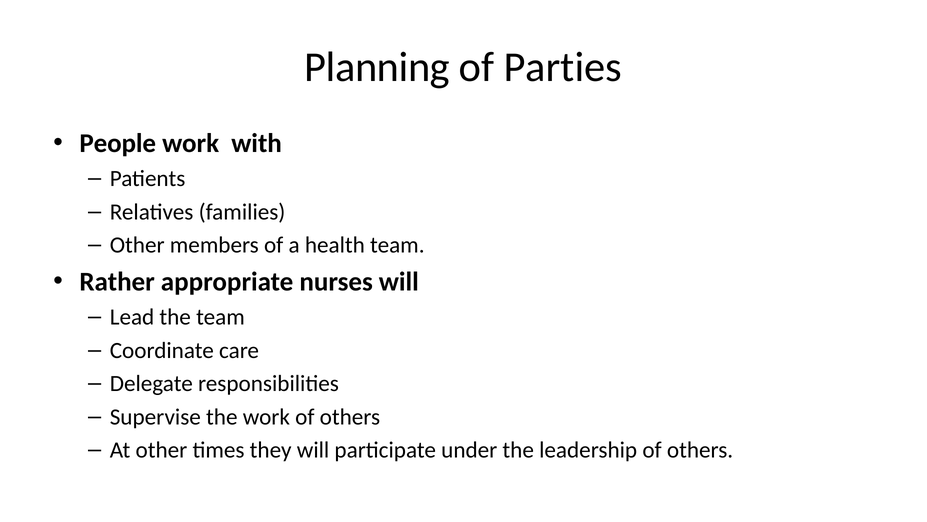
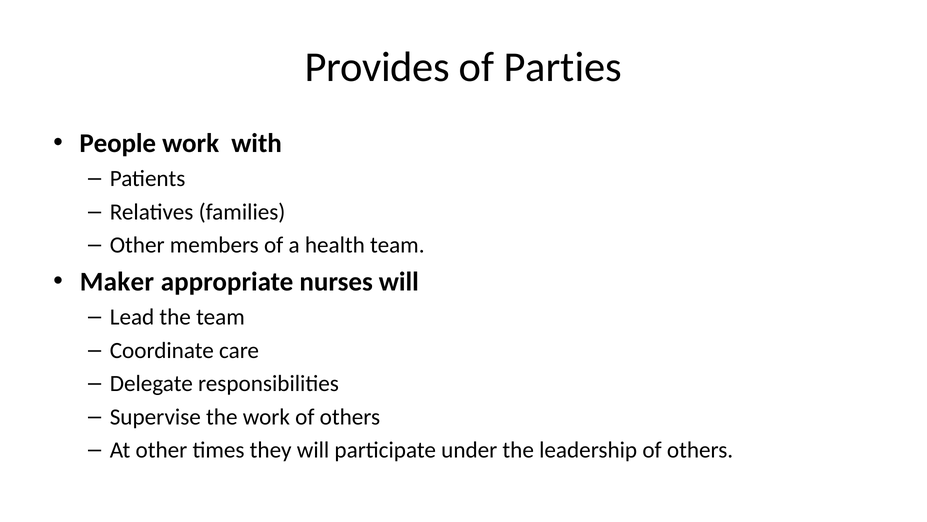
Planning: Planning -> Provides (377, 67)
Rather: Rather -> Maker (117, 282)
